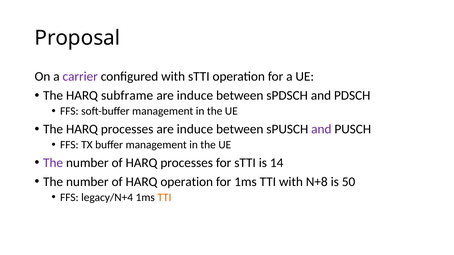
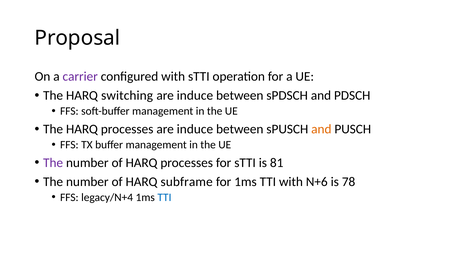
subframe: subframe -> switching (127, 96)
and colour: purple -> orange (321, 129)
14: 14 -> 81 (277, 163)
HARQ operation: operation -> subframe (187, 182)
N+8: N+8 -> N+6 (317, 182)
50: 50 -> 78 (349, 182)
TTI colour: orange -> blue (164, 198)
